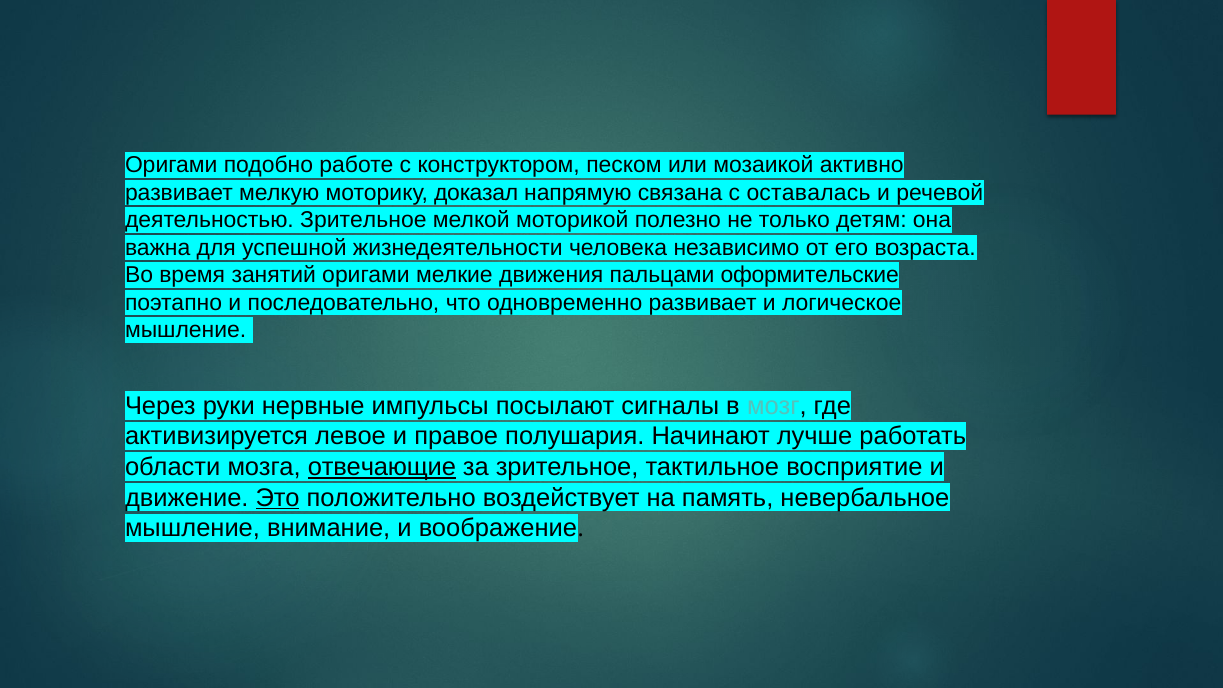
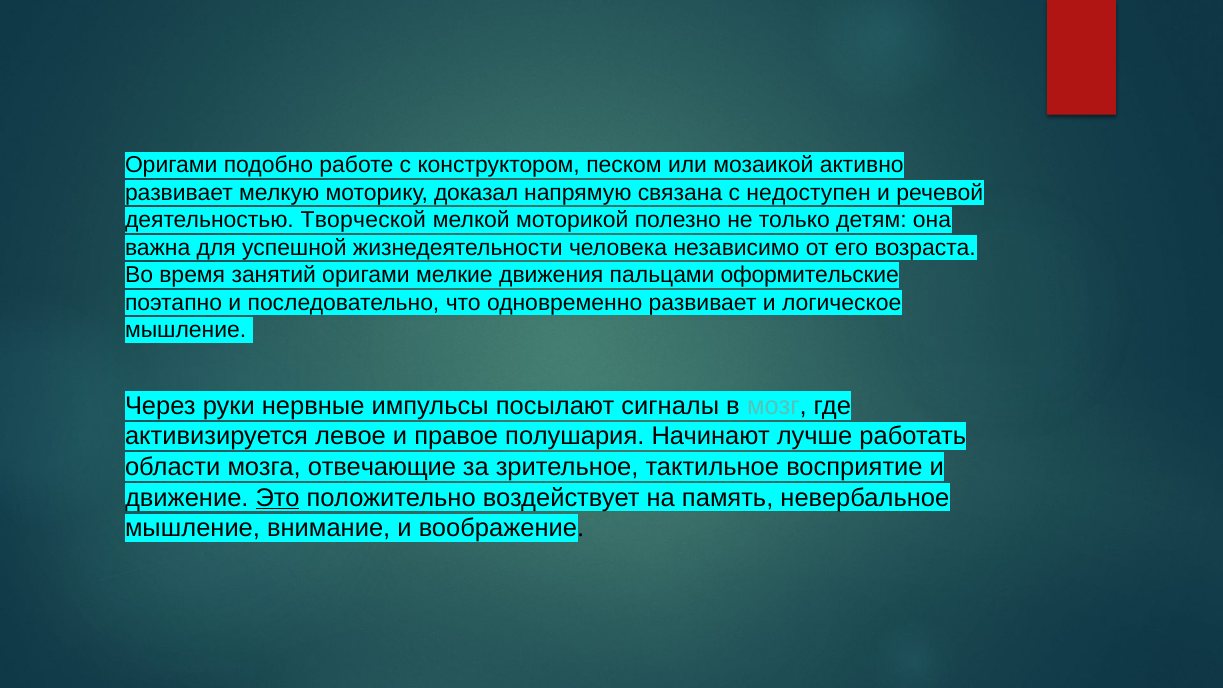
оставалась: оставалась -> недоступен (809, 193)
деятельностью Зрительное: Зрительное -> Творческой (363, 220)
отвечающие underline: present -> none (382, 467)
